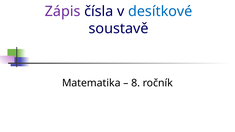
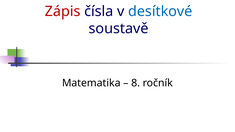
Zápis colour: purple -> red (63, 11)
